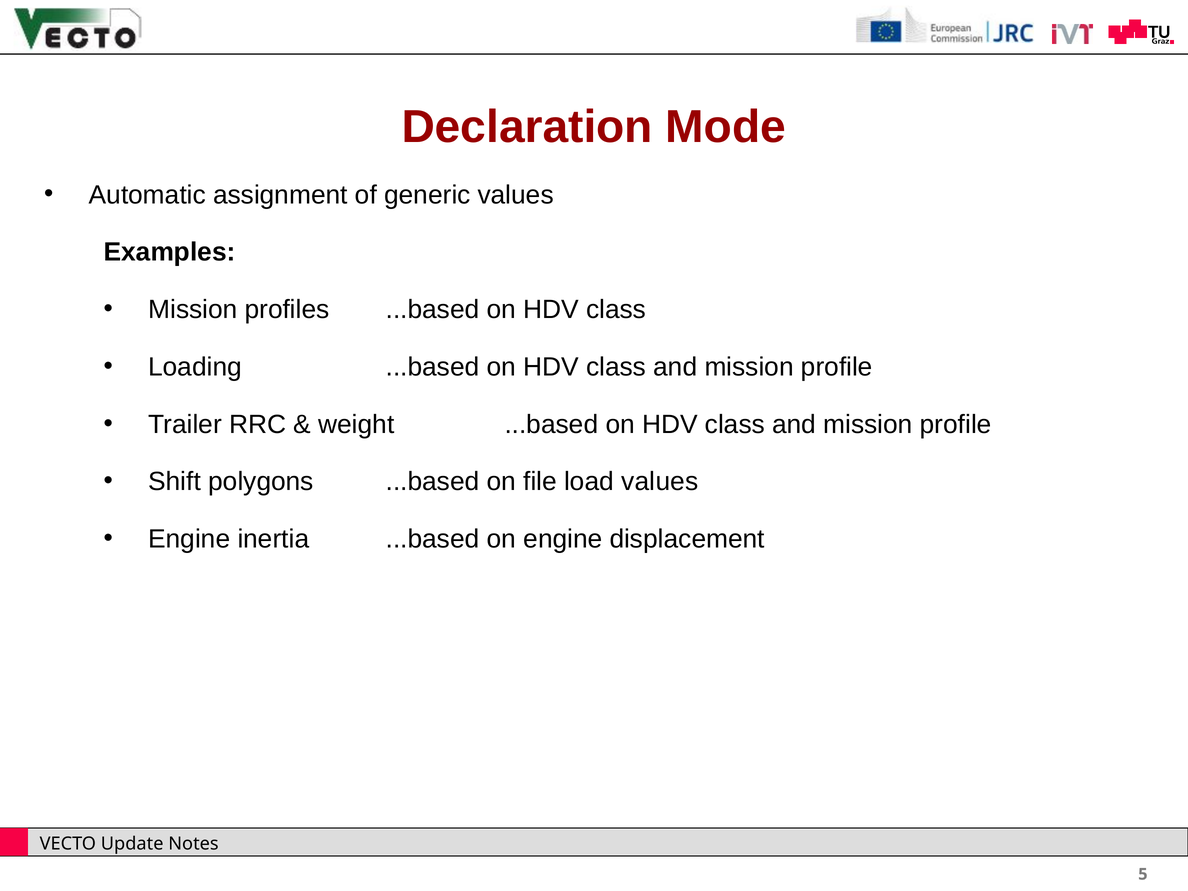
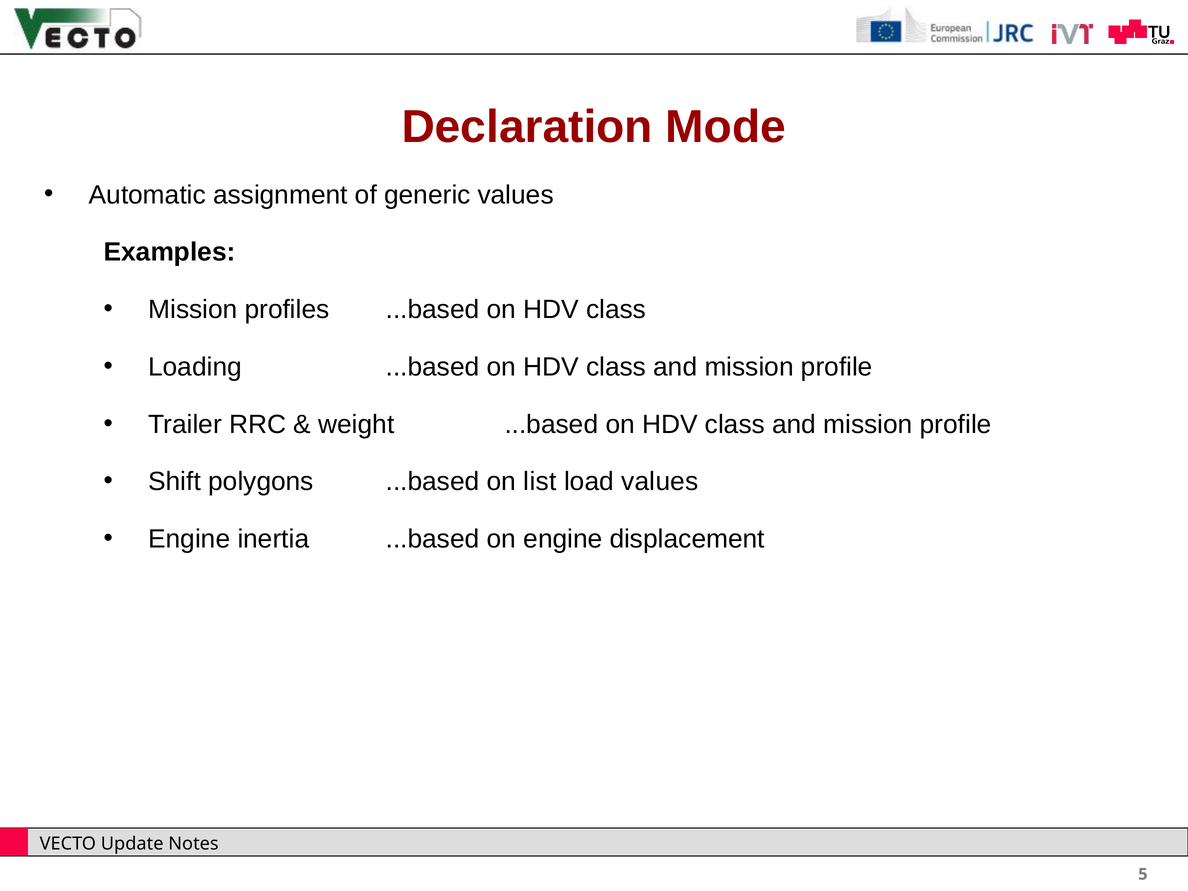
file: file -> list (540, 482)
